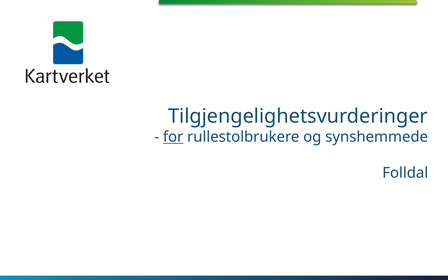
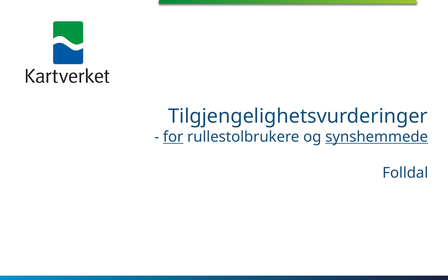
synshemmede underline: none -> present (377, 137)
